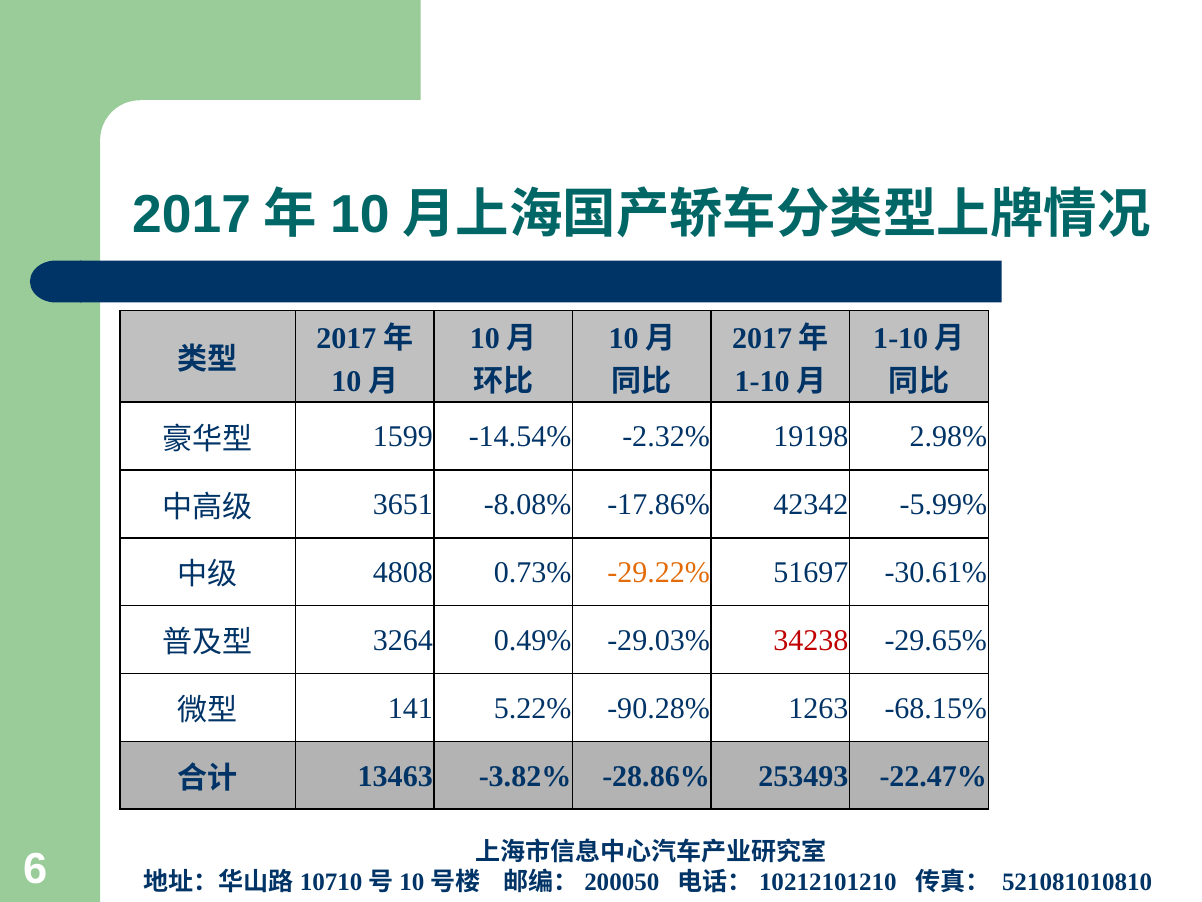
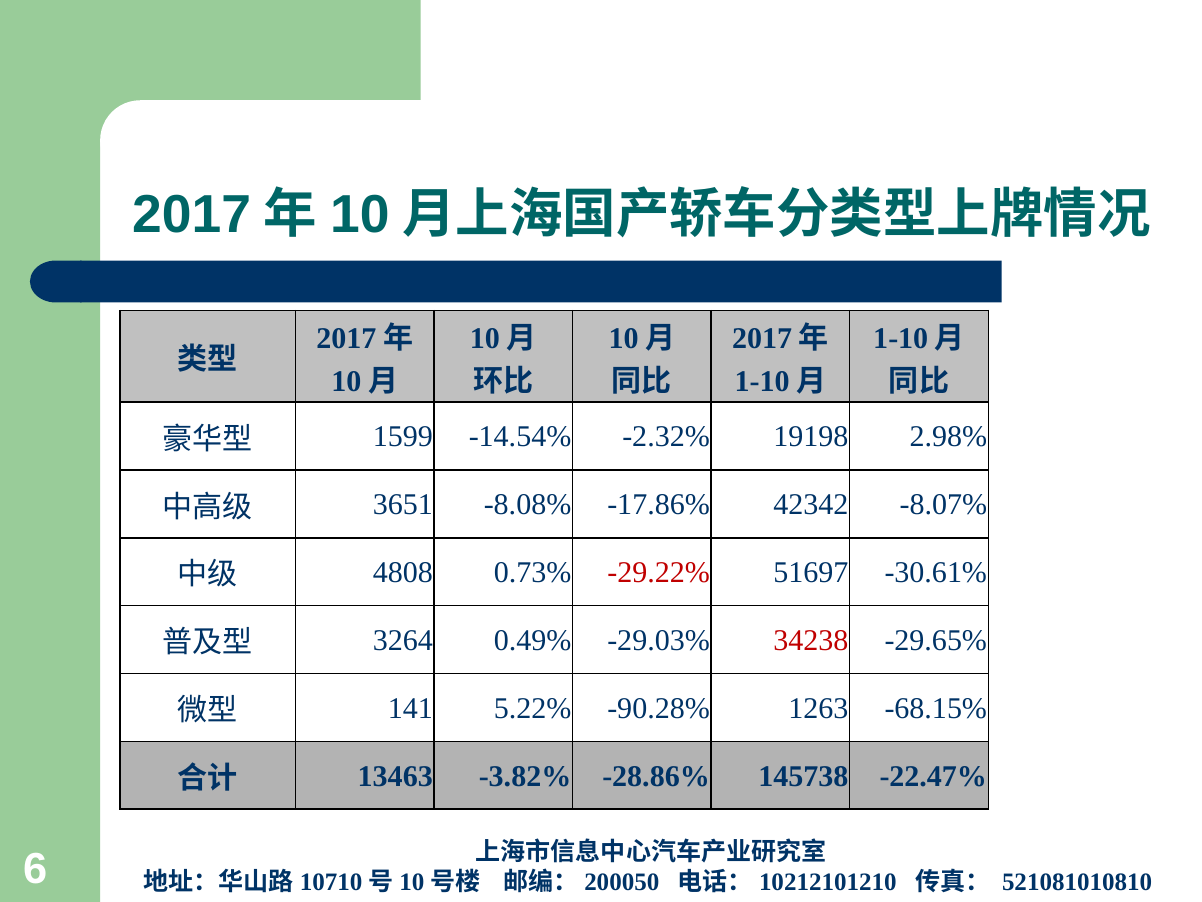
-5.99%: -5.99% -> -8.07% (943, 504)
-29.22% colour: orange -> red (659, 572)
253493: 253493 -> 145738 (803, 776)
